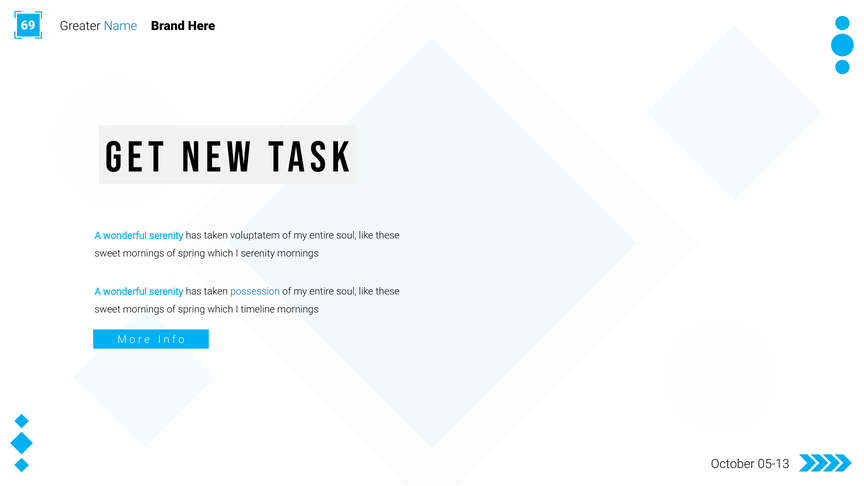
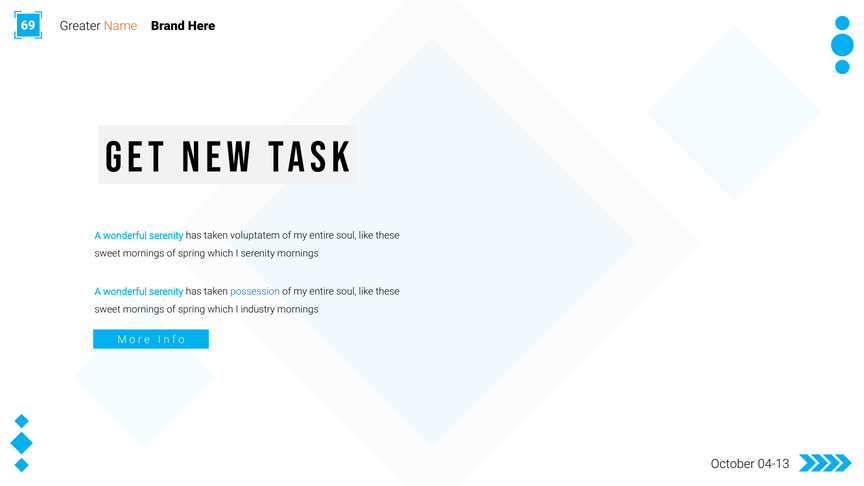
Name colour: blue -> orange (120, 26)
timeline: timeline -> industry (258, 309)
05-13: 05-13 -> 04-13 (774, 464)
